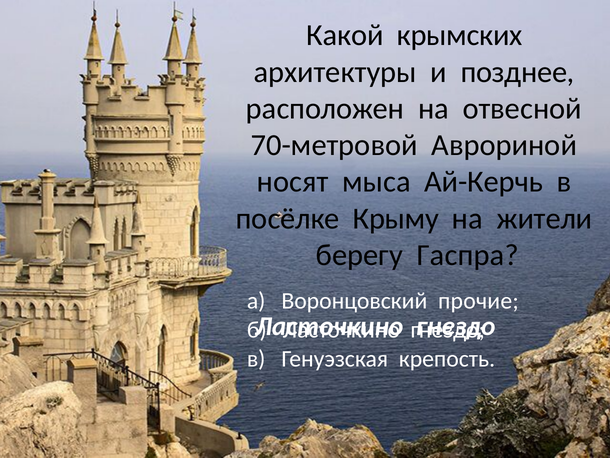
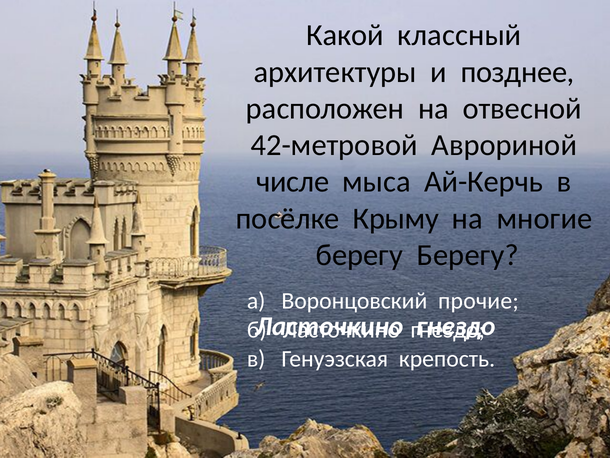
крымских: крымских -> классный (459, 35)
70-метровой: 70-метровой -> 42-метровой (334, 145)
носят: носят -> числе (293, 182)
жители: жители -> многие (544, 218)
берегу Гаспра: Гаспра -> Берегу (468, 255)
